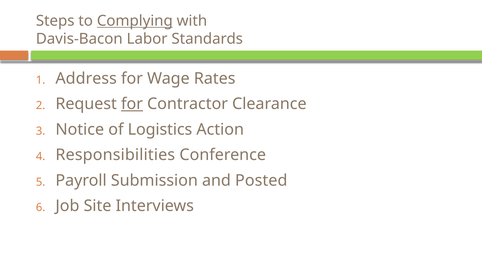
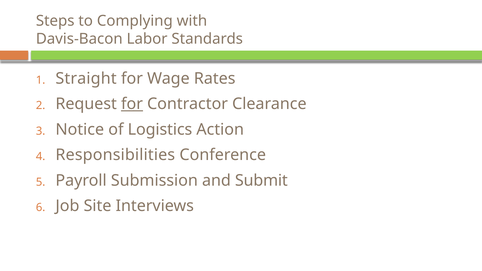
Complying underline: present -> none (135, 21)
Address: Address -> Straight (86, 79)
Posted: Posted -> Submit (261, 181)
